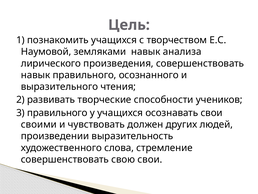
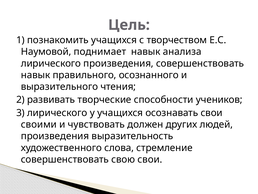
земляками: земляками -> поднимает (100, 52)
3 правильного: правильного -> лирического (57, 113)
произведении: произведении -> произведения (55, 136)
